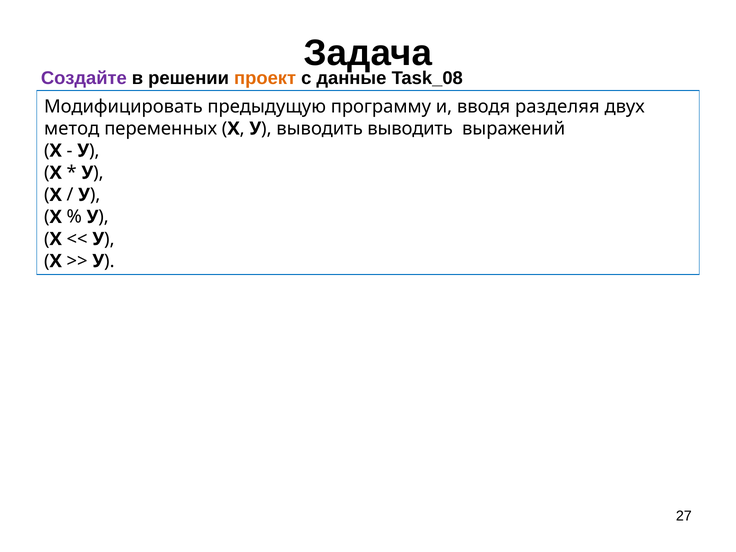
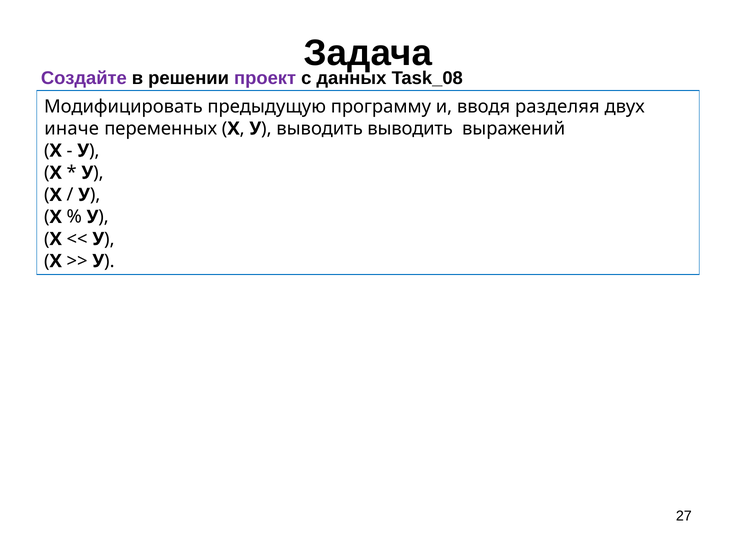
проект colour: orange -> purple (265, 78)
данные: данные -> данных (351, 78)
метод: метод -> иначе (72, 129)
